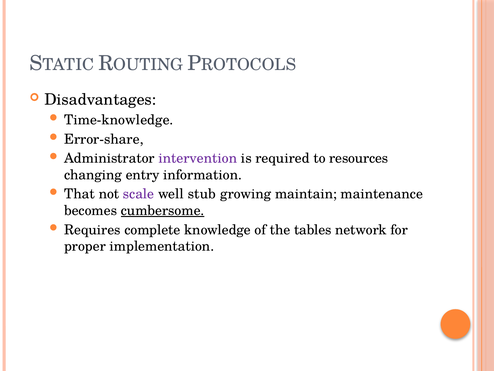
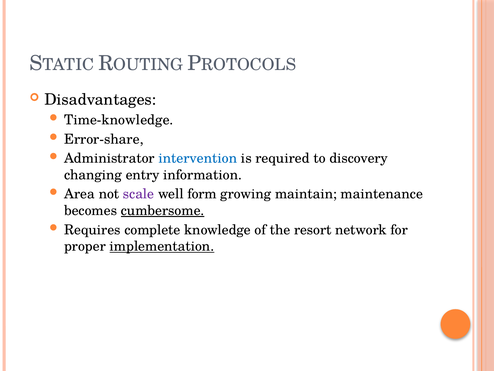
intervention colour: purple -> blue (198, 158)
resources: resources -> discovery (359, 158)
That: That -> Area (79, 194)
stub: stub -> form (202, 194)
tables: tables -> resort (313, 230)
implementation underline: none -> present (162, 246)
